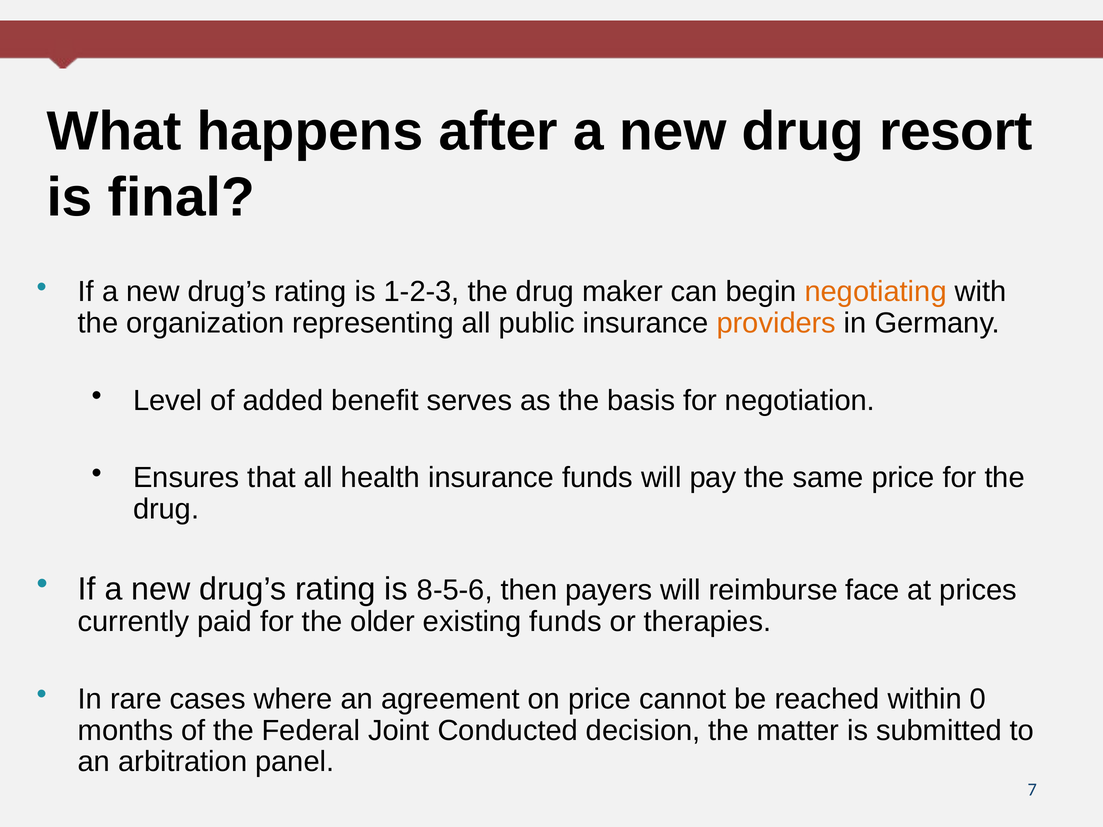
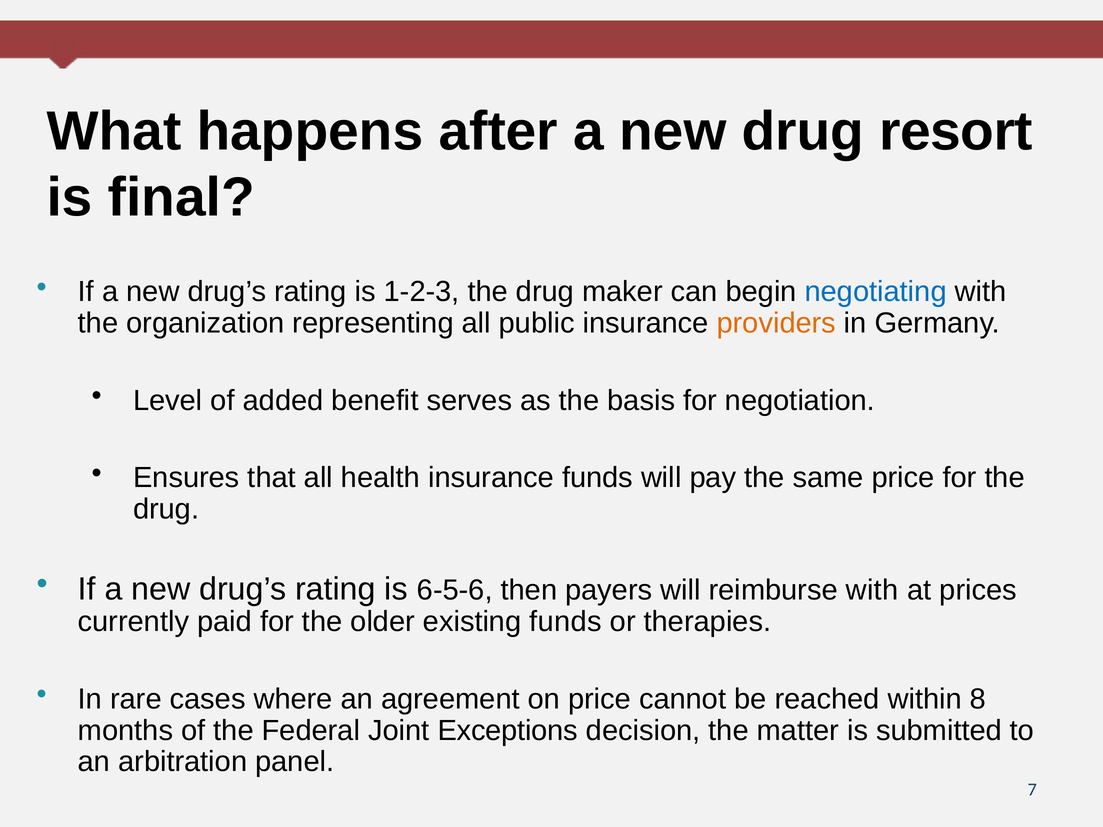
negotiating colour: orange -> blue (876, 292)
8-5-6: 8-5-6 -> 6-5-6 (455, 590)
reimburse face: face -> with (872, 590)
0: 0 -> 8 (978, 699)
Conducted: Conducted -> Exceptions (508, 731)
